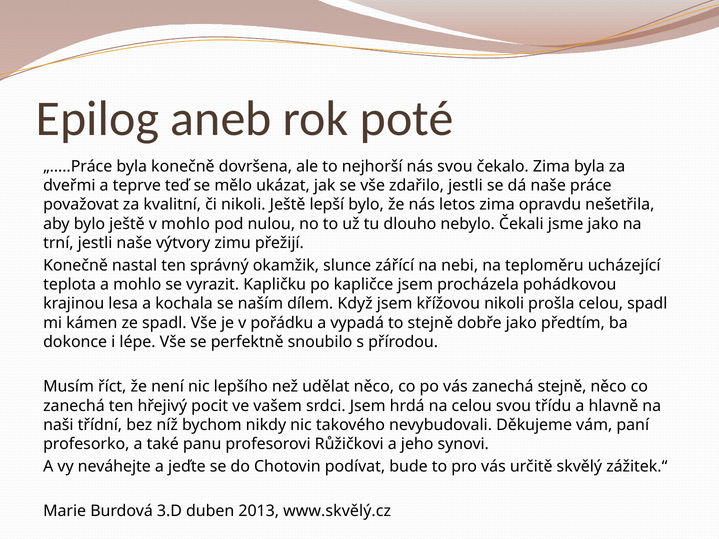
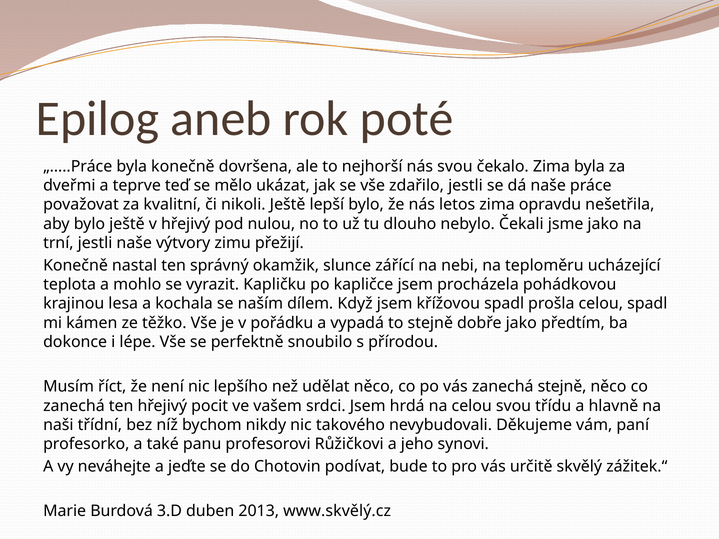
v mohlo: mohlo -> hřejivý (186, 224)
křížovou nikoli: nikoli -> spadl (504, 304)
ze spadl: spadl -> těžko (164, 323)
